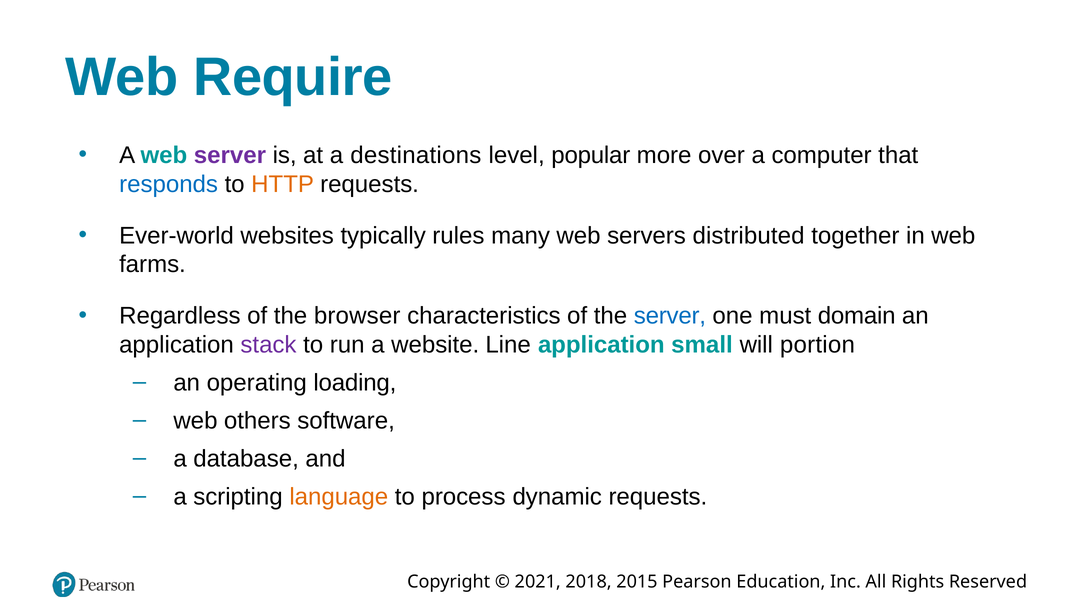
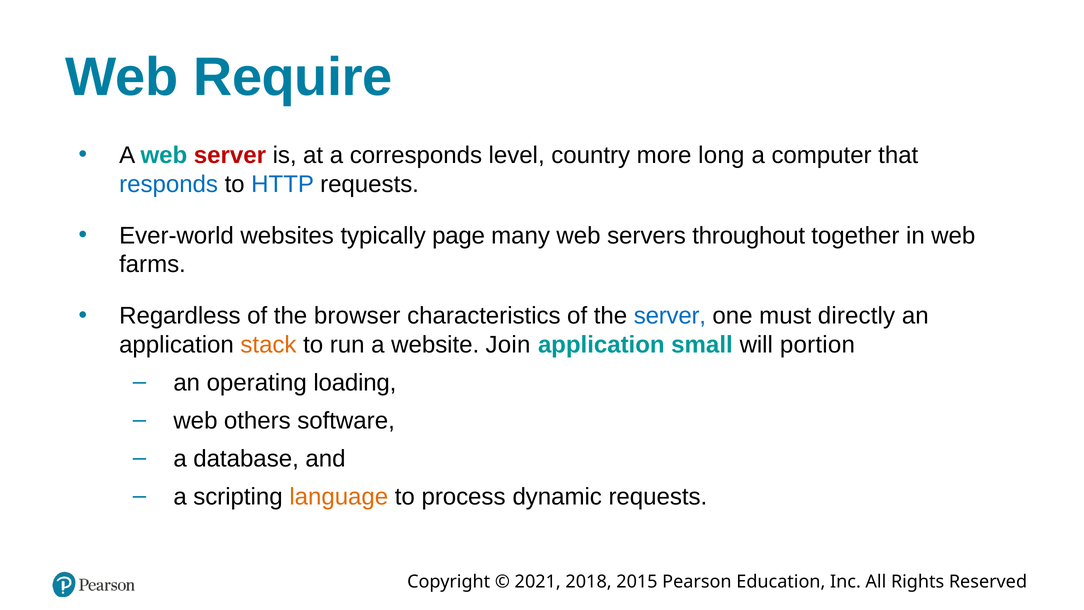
server colour: purple -> red (230, 155)
destinations: destinations -> corresponds (416, 155)
popular: popular -> country (591, 155)
over: over -> long (721, 155)
HTTP colour: orange -> blue (283, 184)
rules: rules -> page (459, 235)
distributed: distributed -> throughout (749, 235)
domain: domain -> directly (856, 316)
stack colour: purple -> orange (269, 345)
Line: Line -> Join (508, 345)
